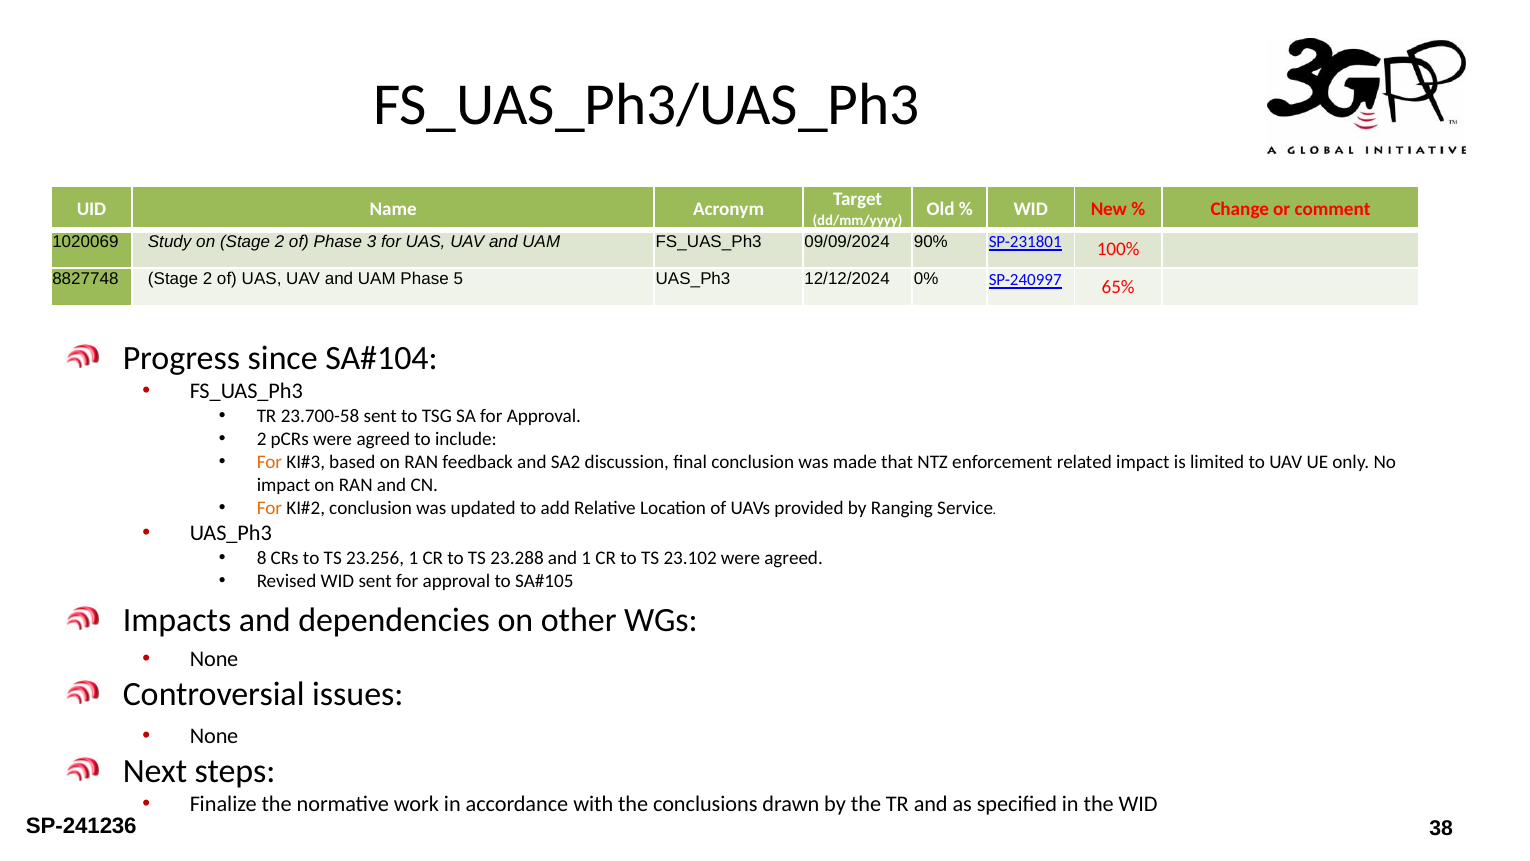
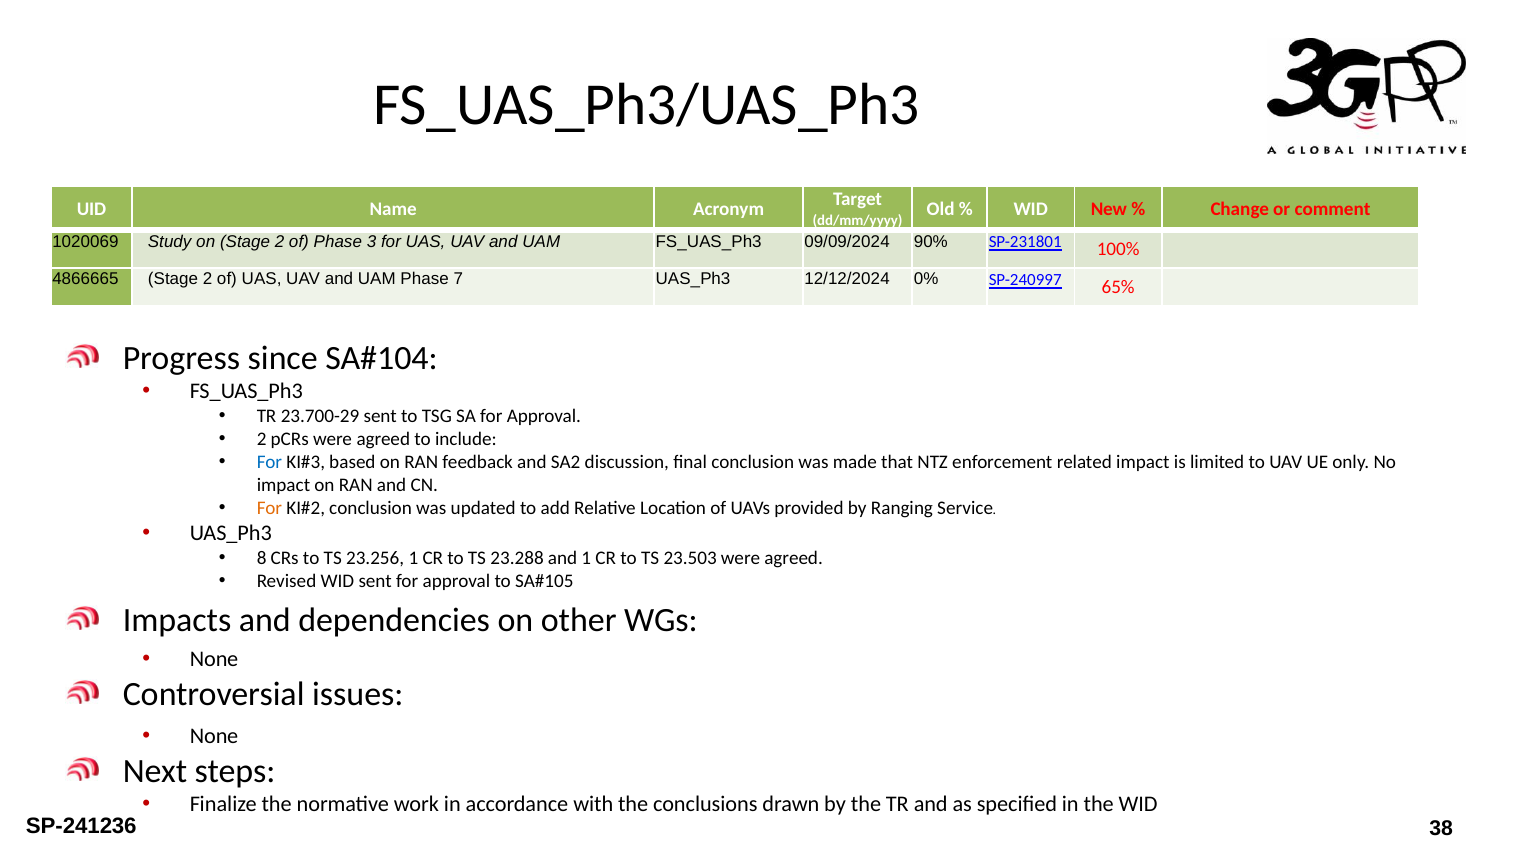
8827748: 8827748 -> 4866665 (85, 279)
5: 5 -> 7 (458, 279)
23.700-58: 23.700-58 -> 23.700-29 (320, 416)
For colour: orange -> blue (269, 462)
23.102: 23.102 -> 23.503 (690, 557)
